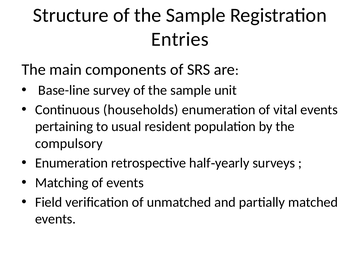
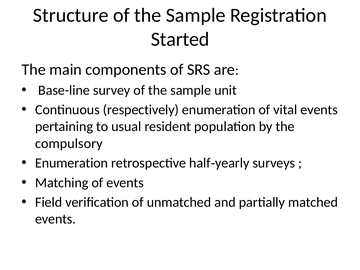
Entries: Entries -> Started (180, 39)
households: households -> respectively (141, 110)
